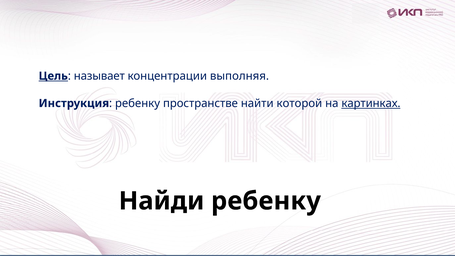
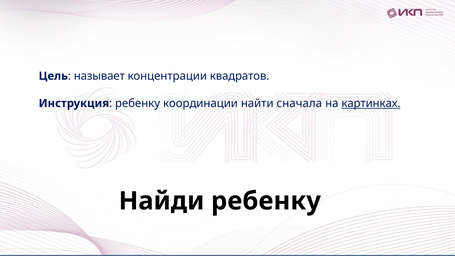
Цель underline: present -> none (53, 76)
выполняя: выполняя -> квадратов (240, 76)
пространстве: пространстве -> координации (200, 103)
которой: которой -> сначала (299, 103)
